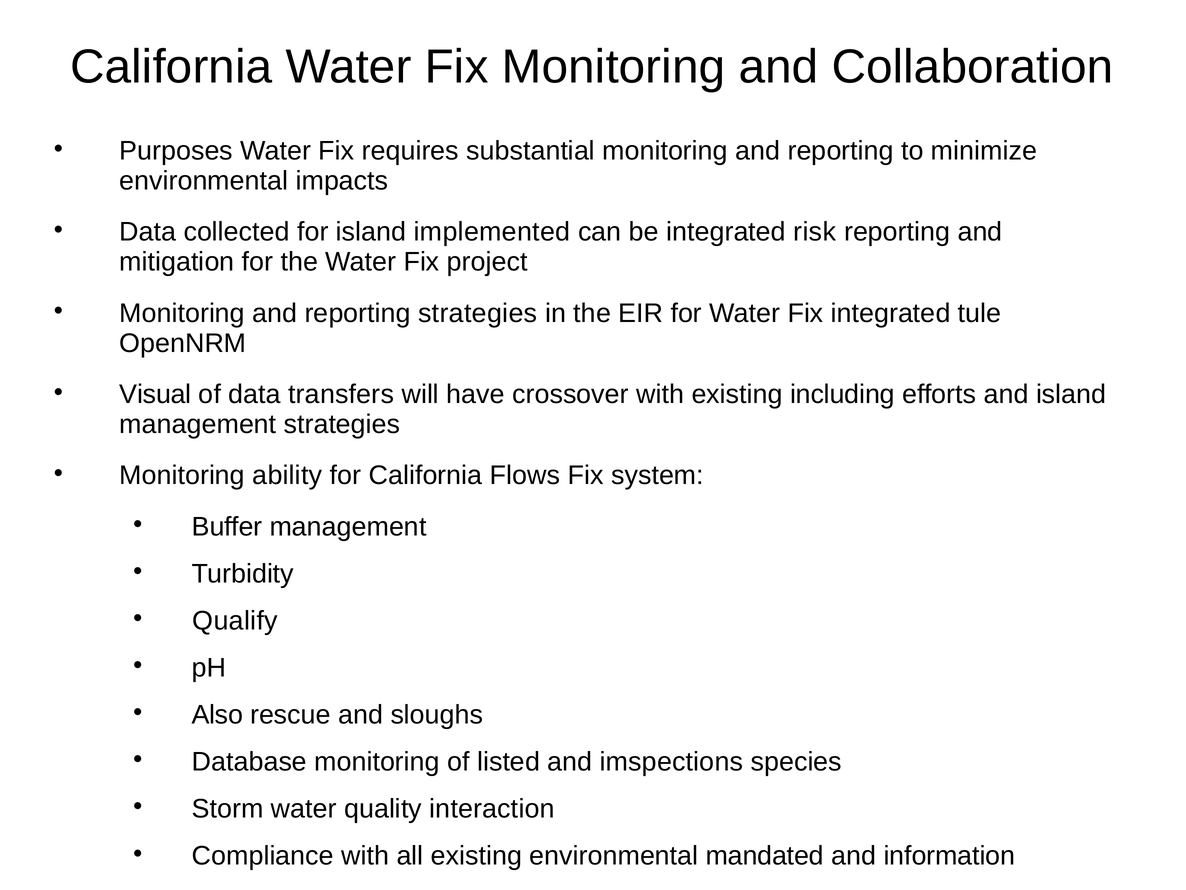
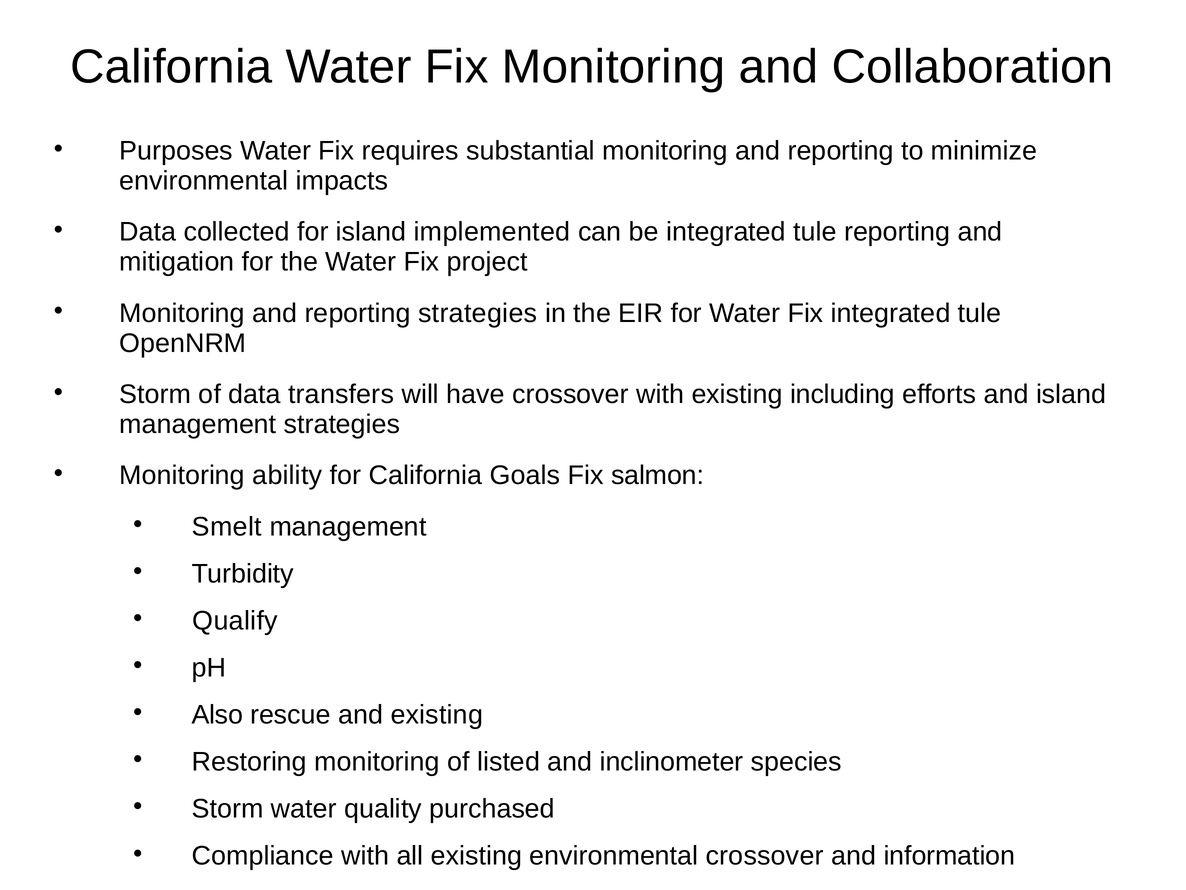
be integrated risk: risk -> tule (815, 232)
Visual: Visual -> Storm (155, 394)
Flows: Flows -> Goals (525, 476)
system: system -> salmon (658, 476)
Buffer: Buffer -> Smelt (227, 527)
and sloughs: sloughs -> existing (437, 715)
Database: Database -> Restoring (249, 762)
imspections: imspections -> inclinometer (672, 762)
interaction: interaction -> purchased (492, 809)
environmental mandated: mandated -> crossover (765, 856)
